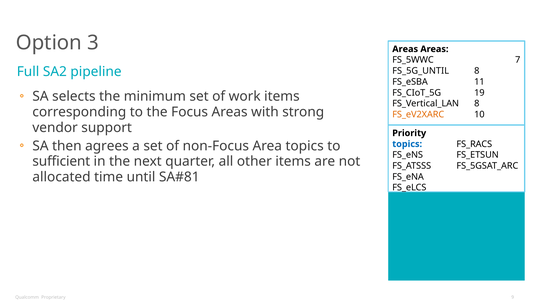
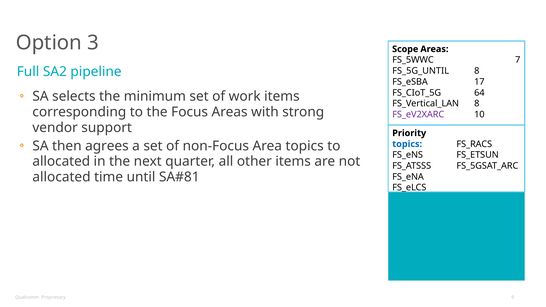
Areas: Areas -> Scope (405, 49)
11: 11 -> 17 (479, 82)
19: 19 -> 64 (479, 93)
FS_eV2XARC colour: orange -> purple (418, 115)
sufficient: sufficient -> allocated (61, 161)
